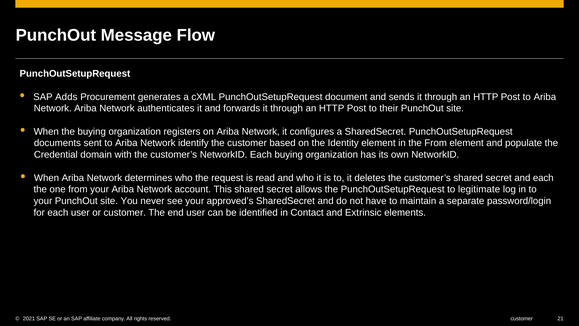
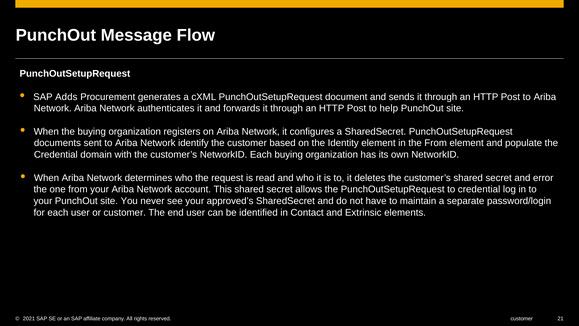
their: their -> help (389, 108)
and each: each -> error (543, 178)
to legitimate: legitimate -> credential (479, 189)
